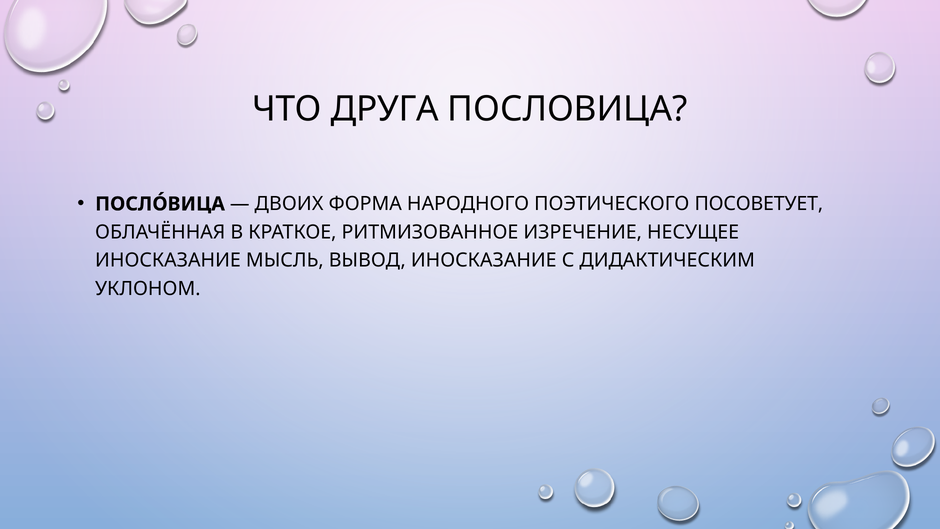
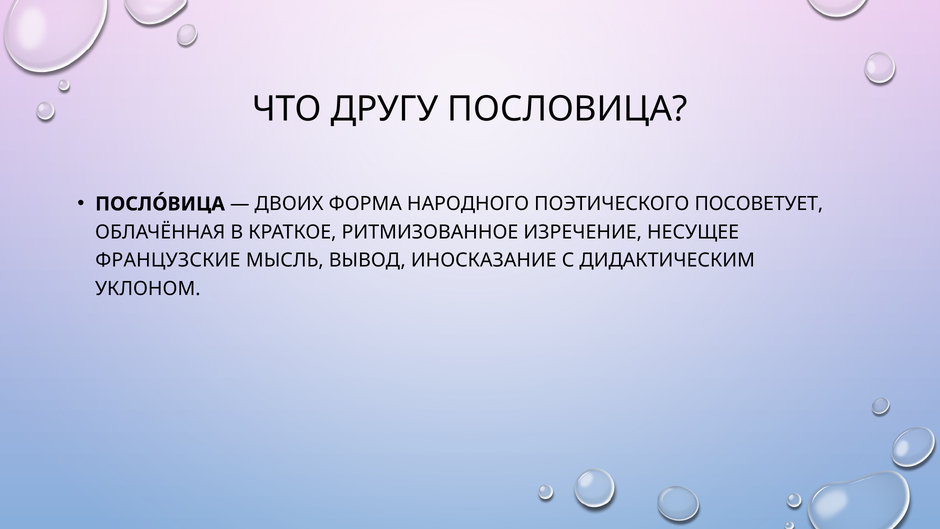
ДРУГА: ДРУГА -> ДРУГУ (385, 109)
ИНОСКАЗАНИЕ: ИНОСКАЗАНИЕ -> ФРАНЦУЗСКИЕ (168, 260)
